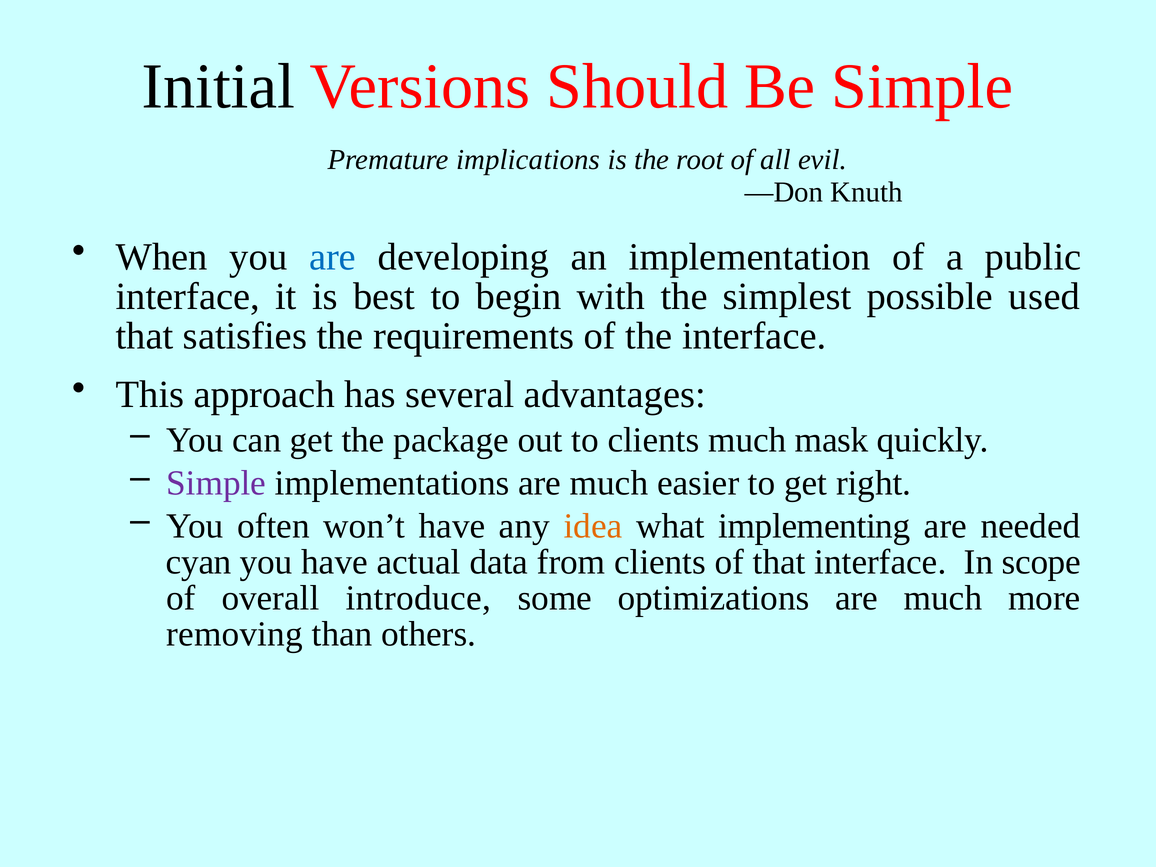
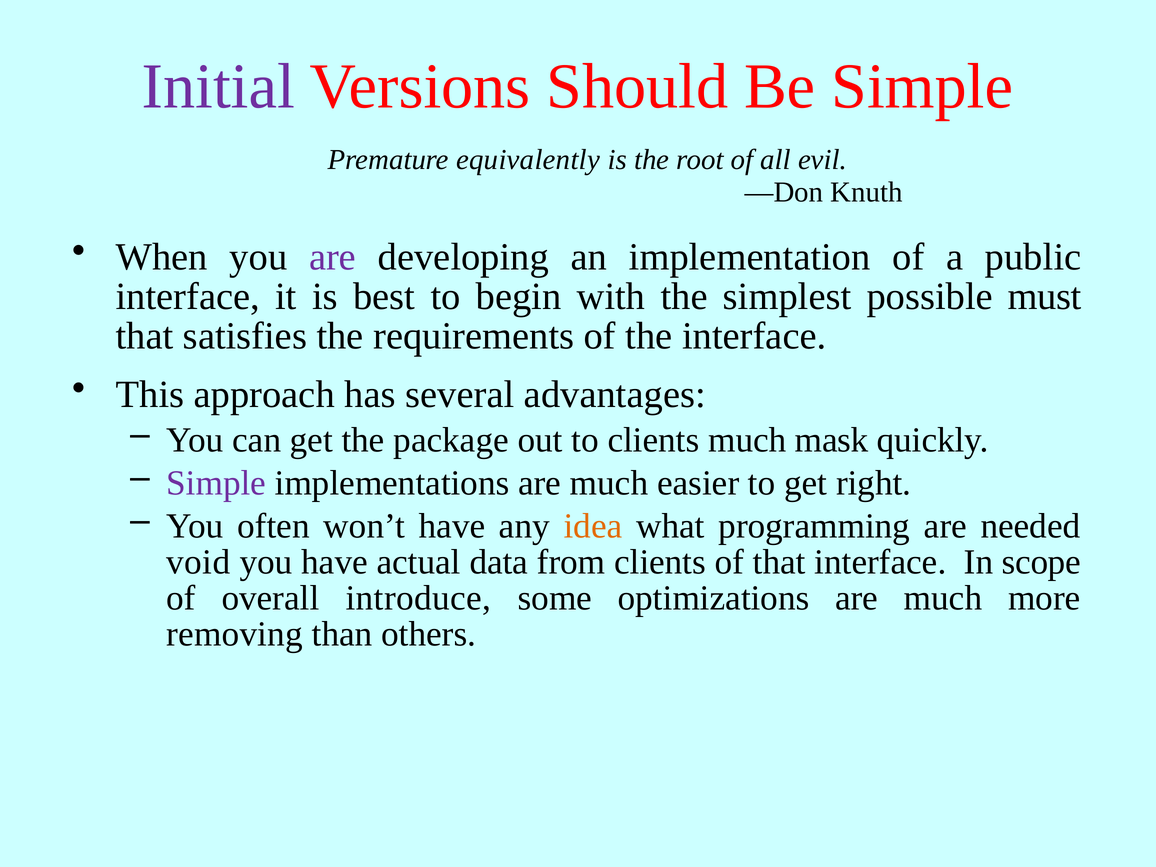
Initial colour: black -> purple (218, 86)
implications: implications -> equivalently (528, 160)
are colour: blue -> purple (333, 257)
used: used -> must (1045, 297)
implementing: implementing -> programming (814, 526)
cyan: cyan -> void (198, 562)
